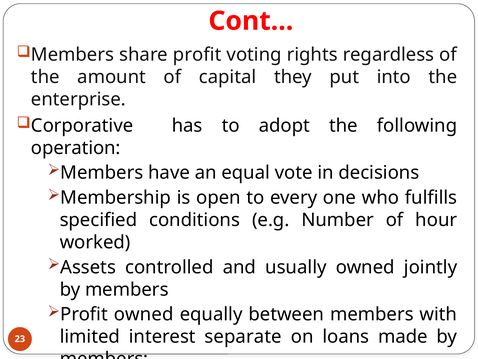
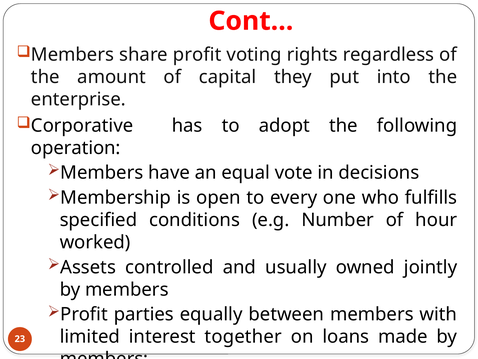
Profit owned: owned -> parties (144, 314)
separate: separate -> together (243, 336)
